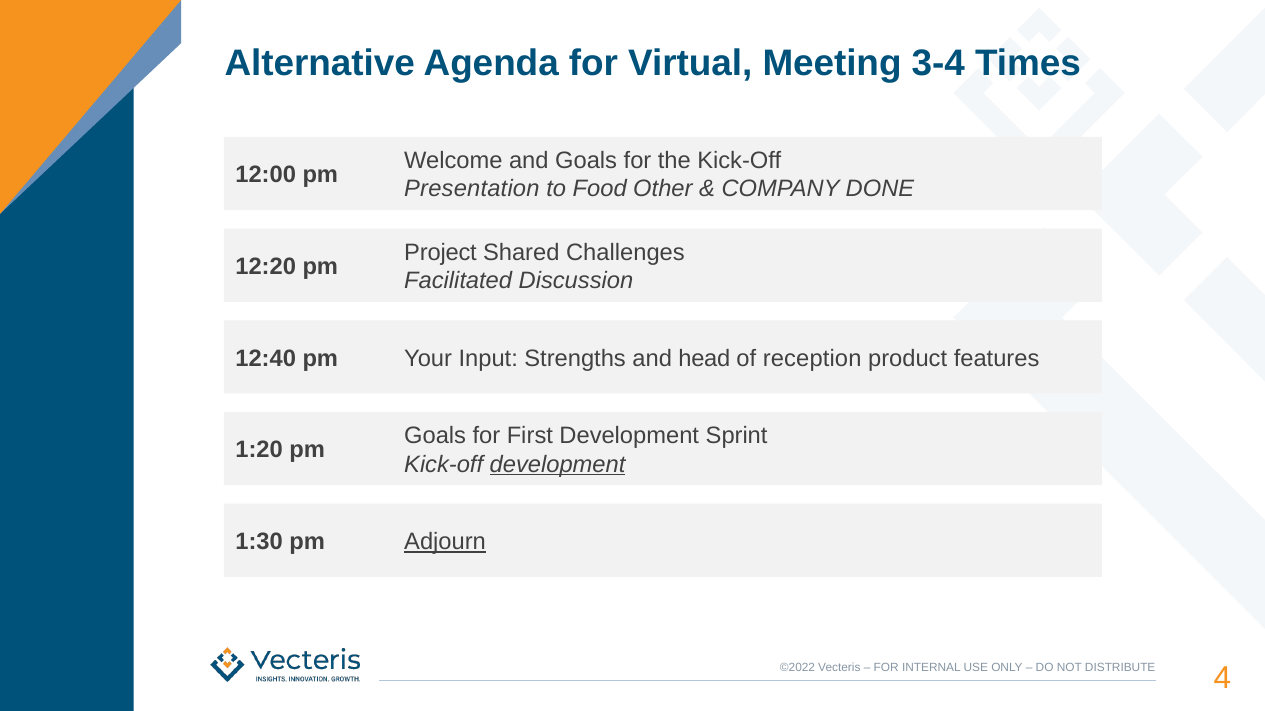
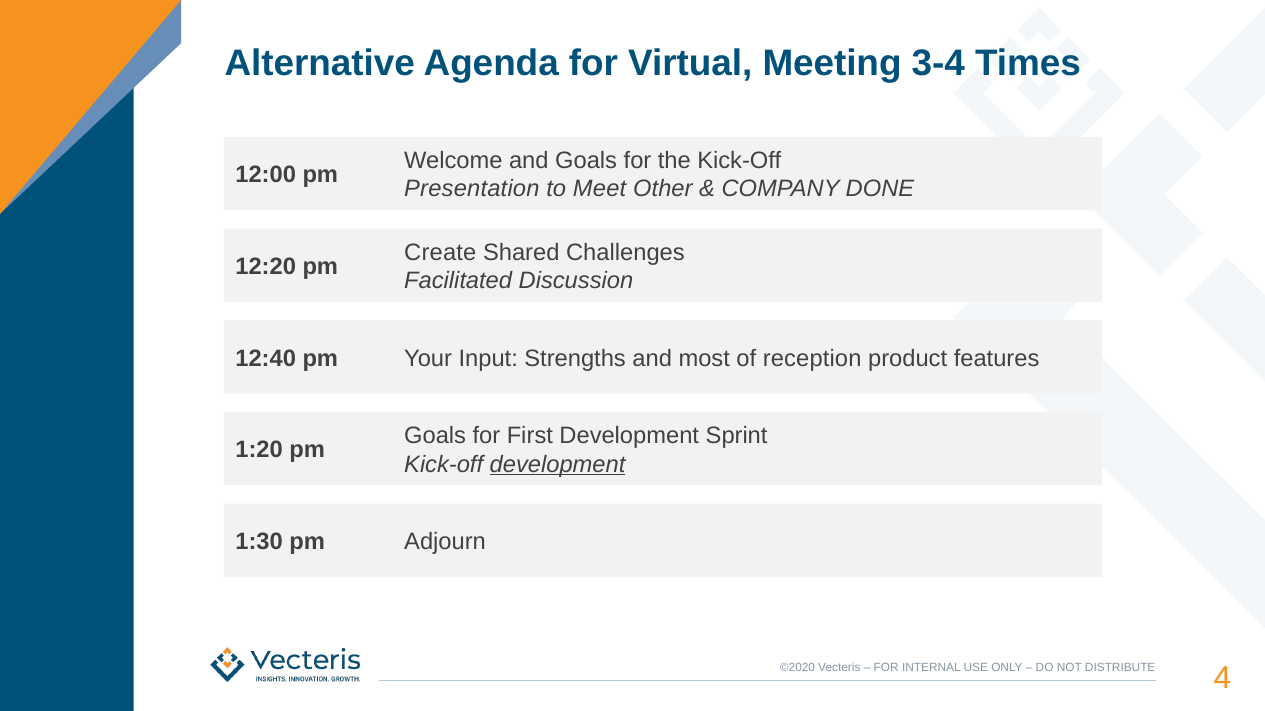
Food: Food -> Meet (600, 189)
Project: Project -> Create (440, 252)
head: head -> most (704, 359)
Adjourn underline: present -> none (445, 542)
©2022: ©2022 -> ©2020 (798, 668)
